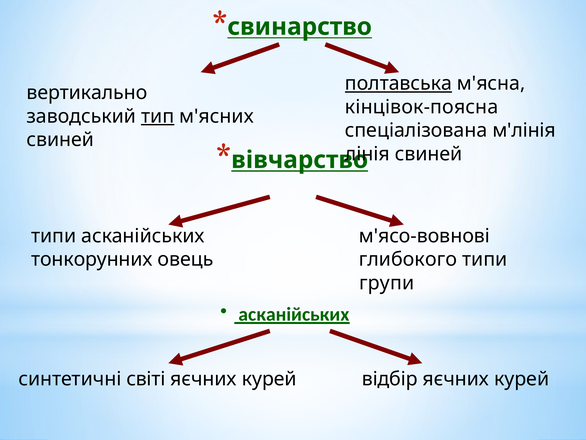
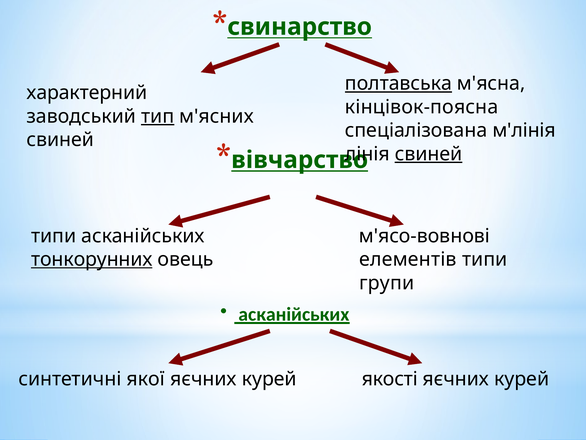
вертикально: вертикально -> характерний (87, 93)
свиней underline: none -> present (429, 154)
тонкорунних underline: none -> present (92, 259)
глибокого: глибокого -> елементів (408, 259)
світі: світі -> якої (146, 379)
відбір: відбір -> якості (390, 379)
